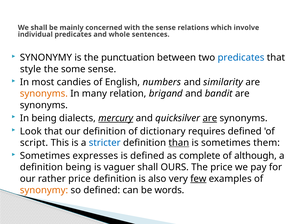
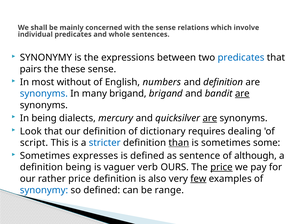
punctuation: punctuation -> expressions (128, 58)
style: style -> pairs (31, 69)
some: some -> these (73, 69)
candies: candies -> without (74, 82)
and similarity: similarity -> definition (223, 82)
synonyms colour: orange -> blue (44, 94)
many relation: relation -> brigand (128, 94)
are underline: none -> present (242, 94)
mercury underline: present -> none (116, 118)
requires defined: defined -> dealing (245, 131)
them: them -> some (267, 143)
complete: complete -> sentence (200, 156)
vaguer shall: shall -> verb (148, 167)
price underline: none -> present (221, 167)
synonymy colour: orange -> blue (44, 190)
words: words -> range (169, 190)
